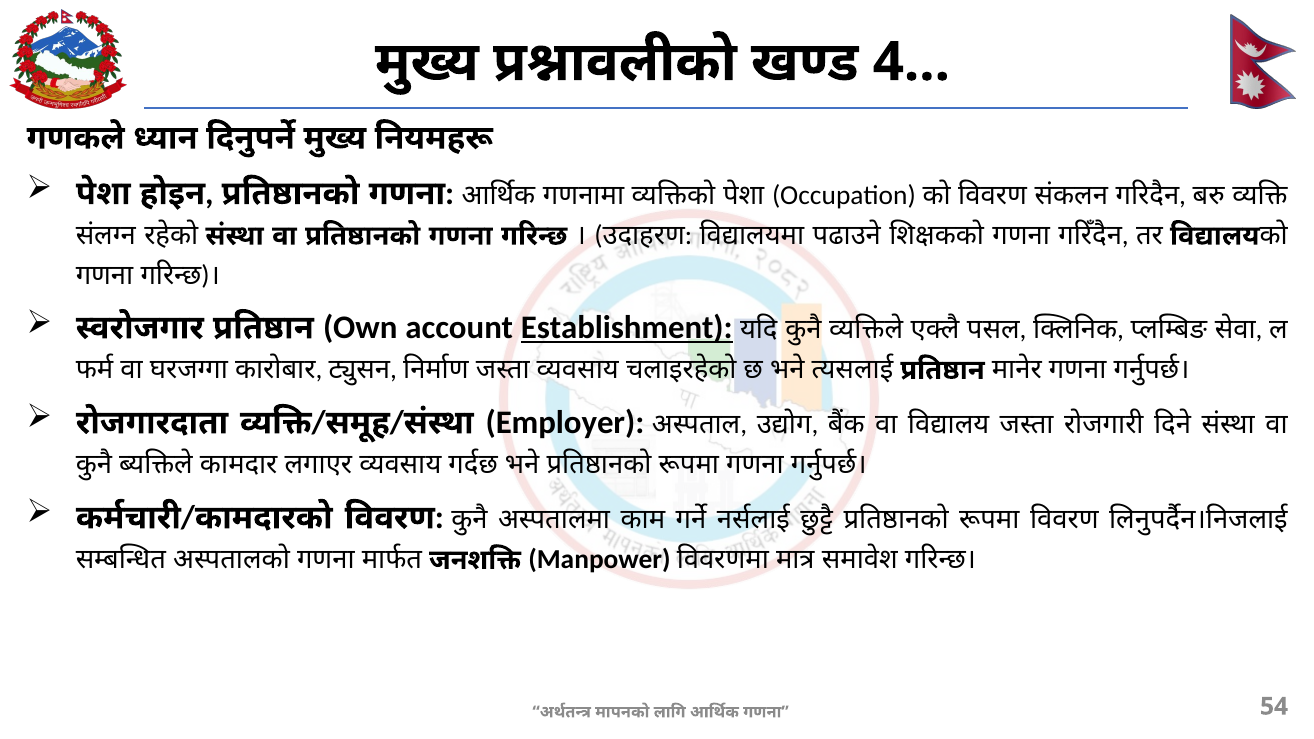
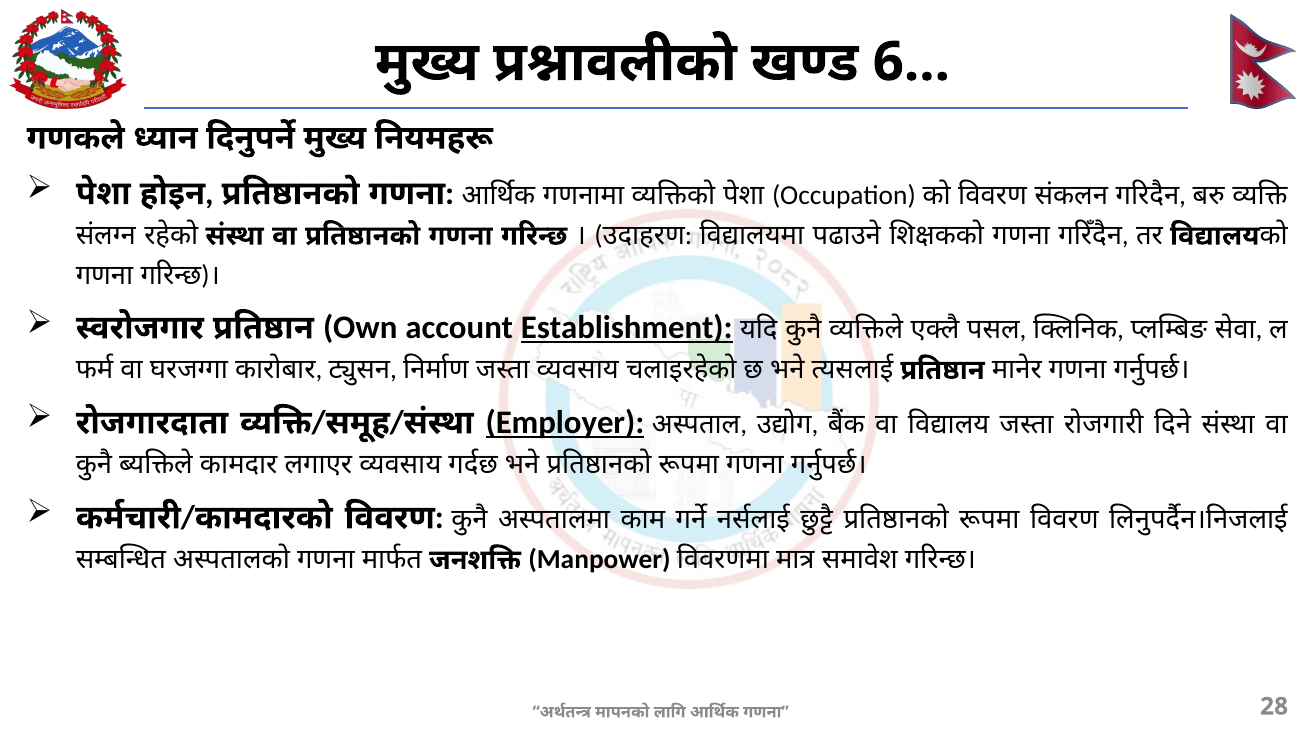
4: 4 -> 6 (911, 62)
Employer underline: none -> present (565, 423)
54: 54 -> 28 (1274, 707)
